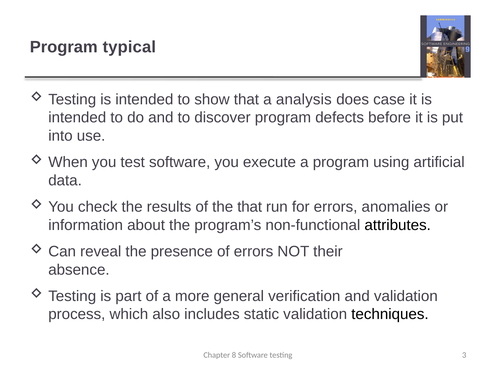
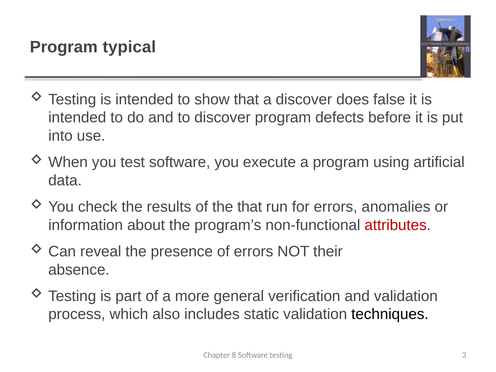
a analysis: analysis -> discover (304, 99)
case: case -> false (389, 99)
attributes colour: black -> red (398, 225)
